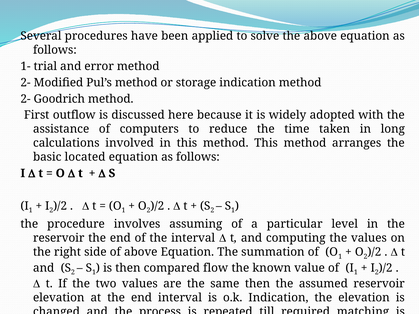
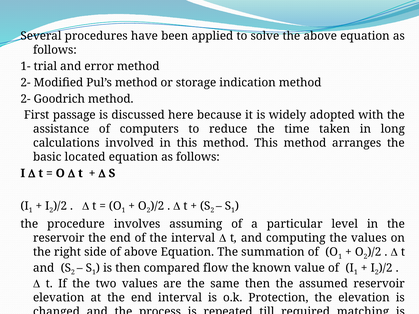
outflow: outflow -> passage (74, 115)
o.k Indication: Indication -> Protection (278, 298)
